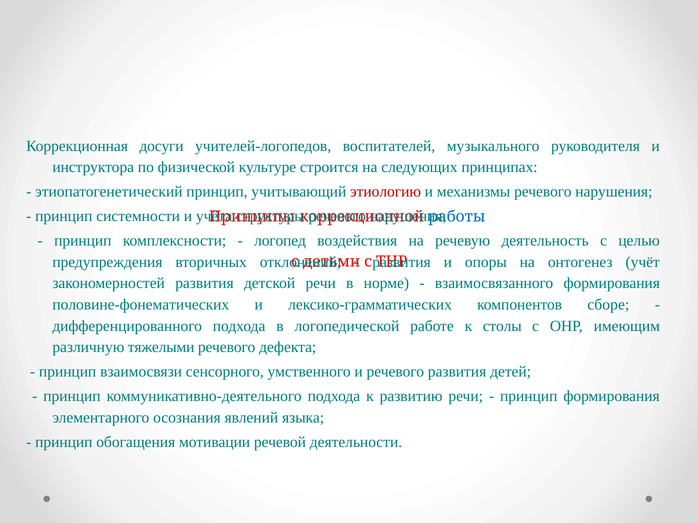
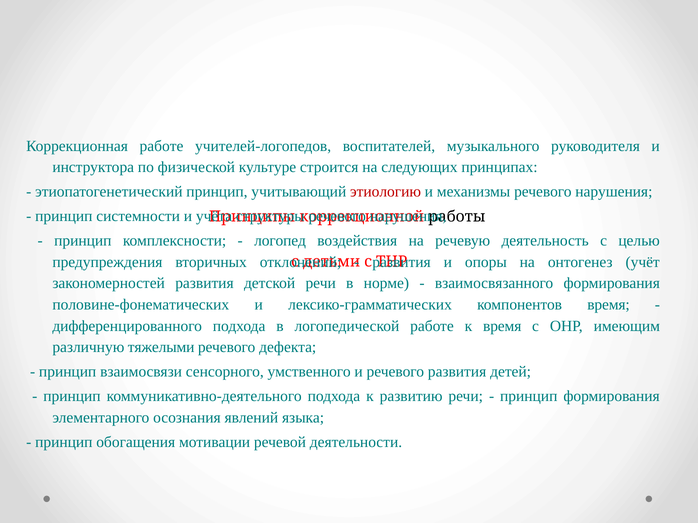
Коррекционная досуги: досуги -> работе (161, 146)
работы colour: blue -> black (457, 217)
компонентов сборе: сборе -> время (608, 305)
к столы: столы -> время (502, 326)
